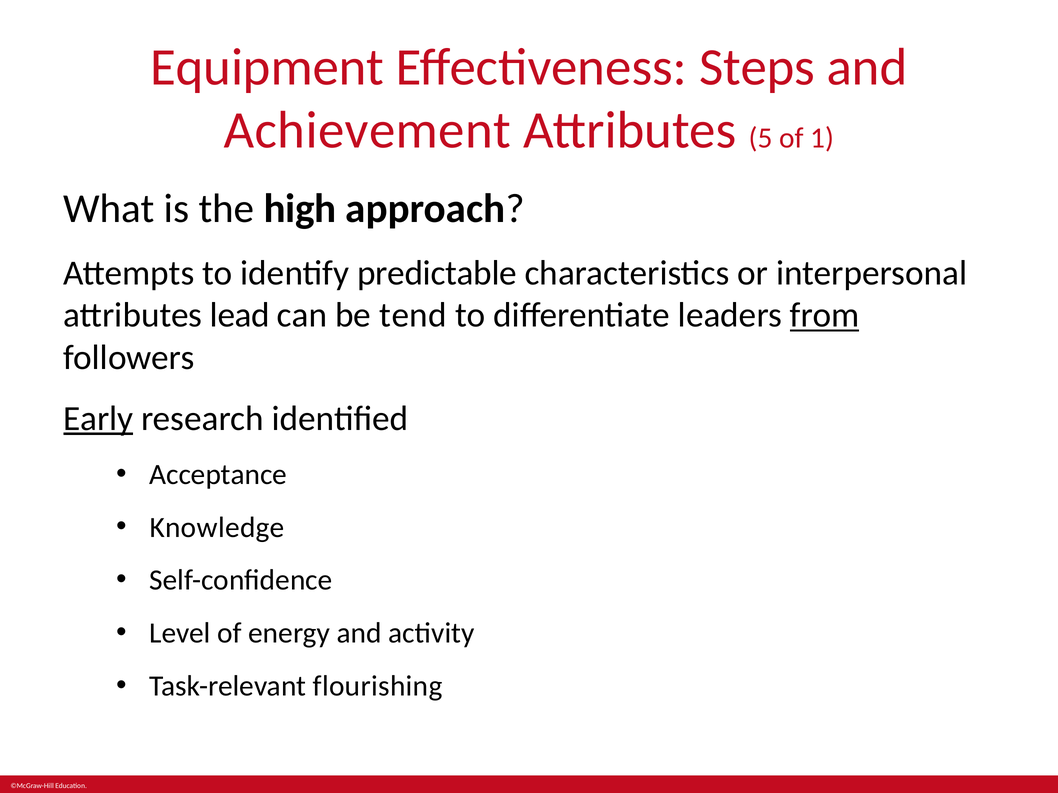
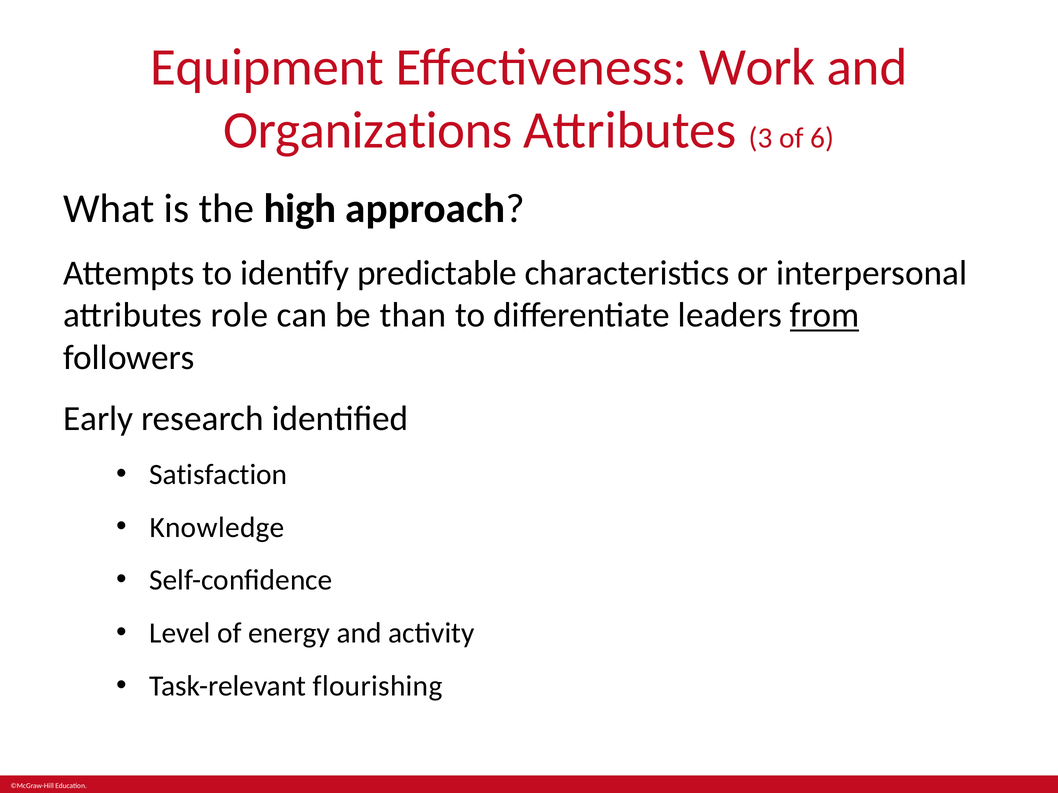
Steps: Steps -> Work (757, 67)
Achievement: Achievement -> Organizations (368, 131)
5: 5 -> 3 (761, 138)
1: 1 -> 6 (822, 138)
lead: lead -> role (239, 315)
tend: tend -> than (413, 315)
Early underline: present -> none (98, 419)
Acceptance: Acceptance -> Satisfaction (218, 475)
